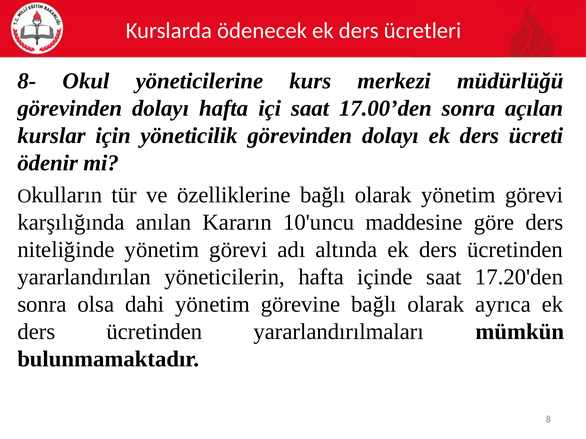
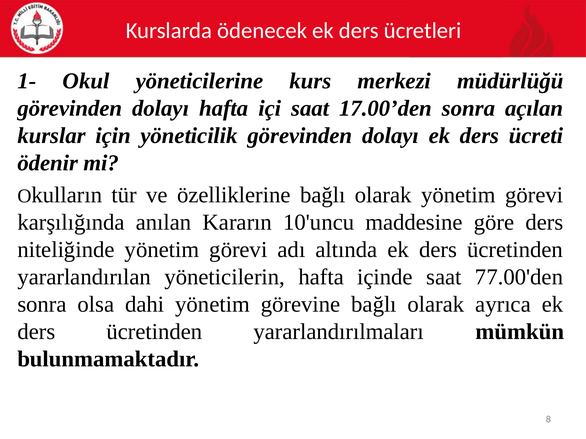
8-: 8- -> 1- (27, 81)
17.20'den: 17.20'den -> 77.00'den (519, 277)
